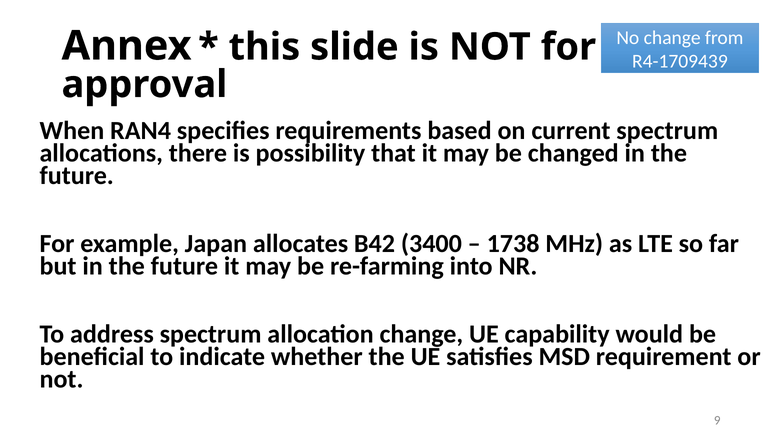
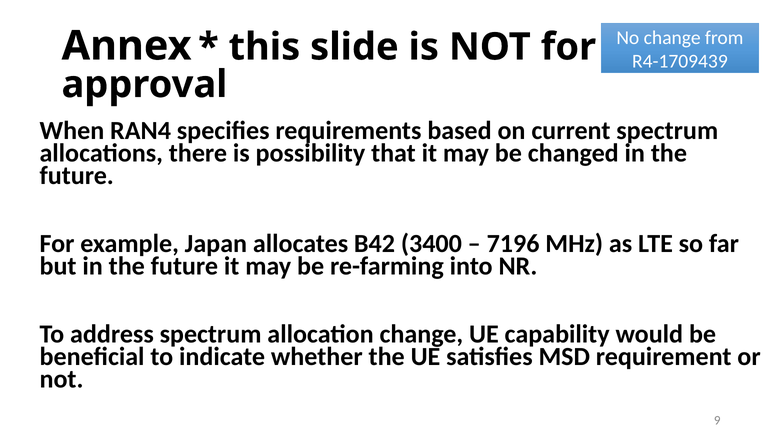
1738: 1738 -> 7196 (513, 244)
